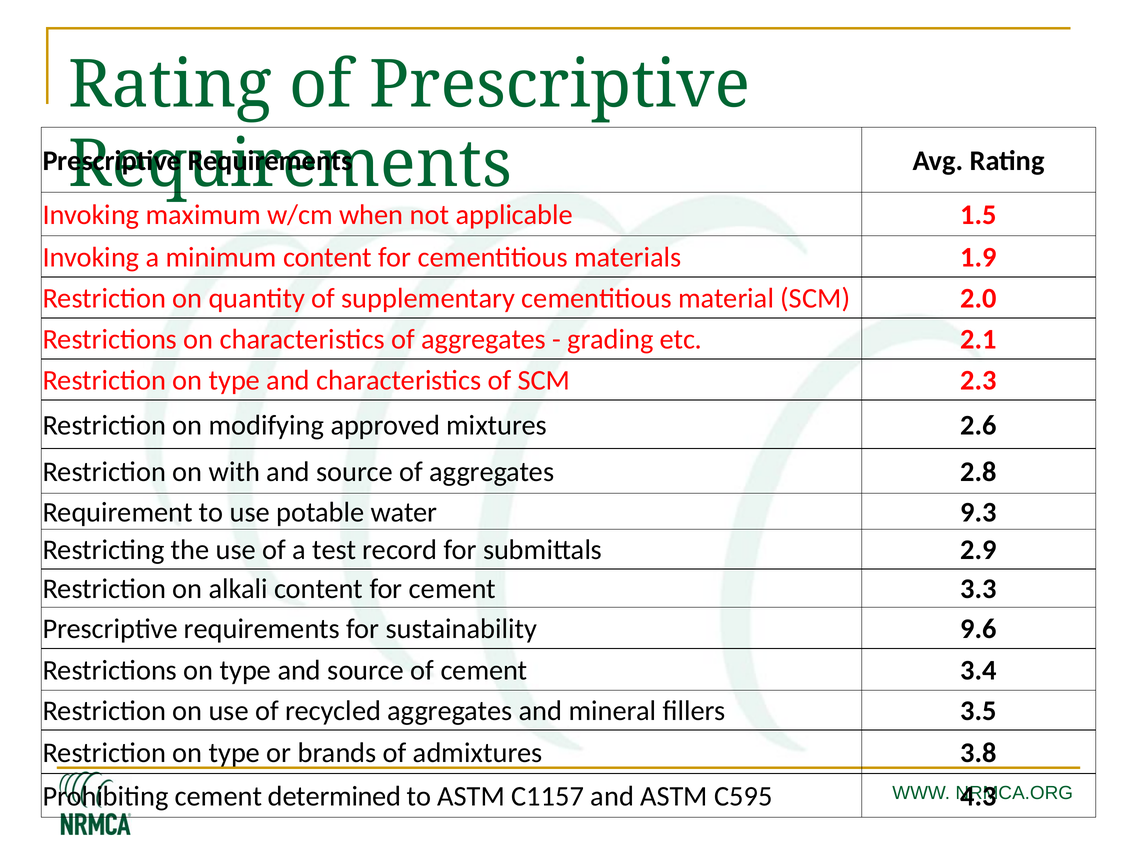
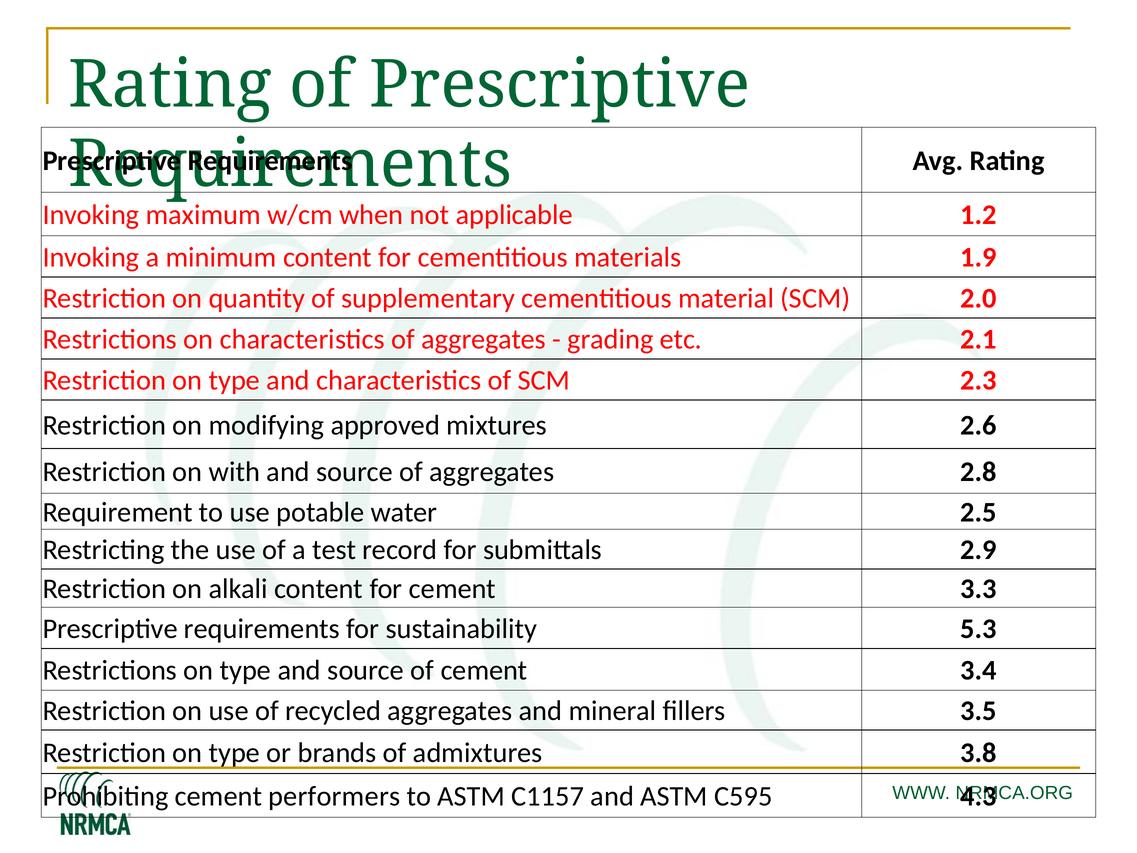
1.5: 1.5 -> 1.2 (979, 215)
9.3: 9.3 -> 2.5 (979, 512)
9.6: 9.6 -> 5.3 (979, 629)
determined: determined -> performers (334, 796)
